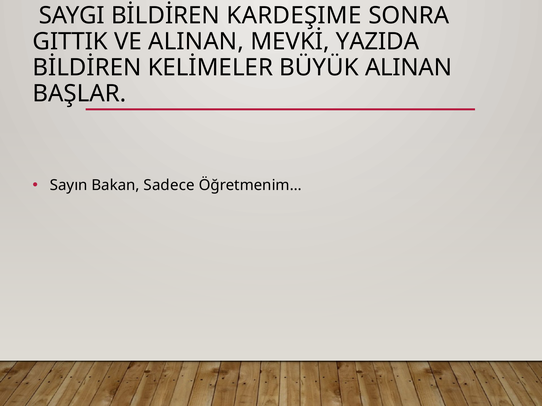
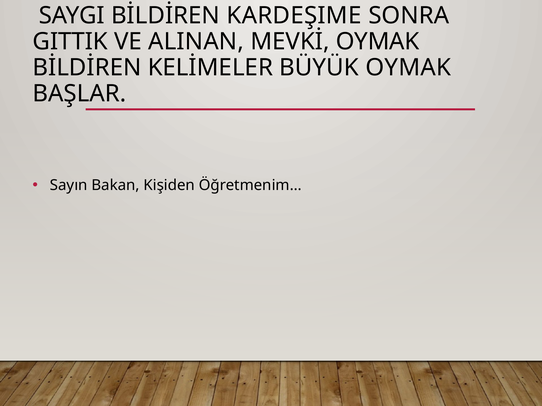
YAZIDA: YAZIDA -> OYMAK (378, 42)
BÜYÜK ALINAN: ALINAN -> OYMAK (408, 68)
Sadece: Sadece -> Kişiden (169, 186)
